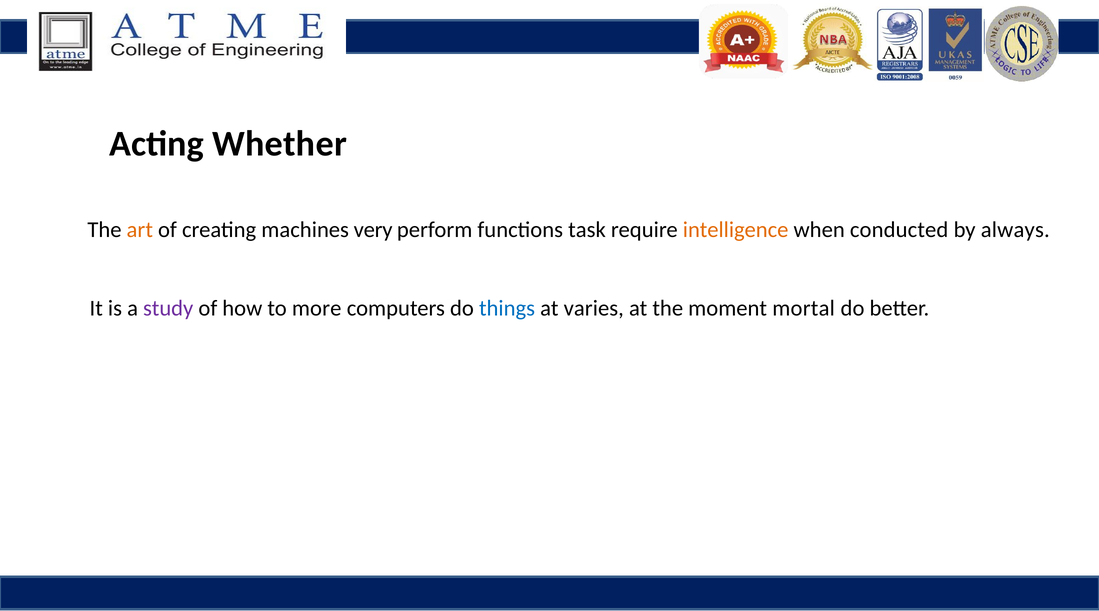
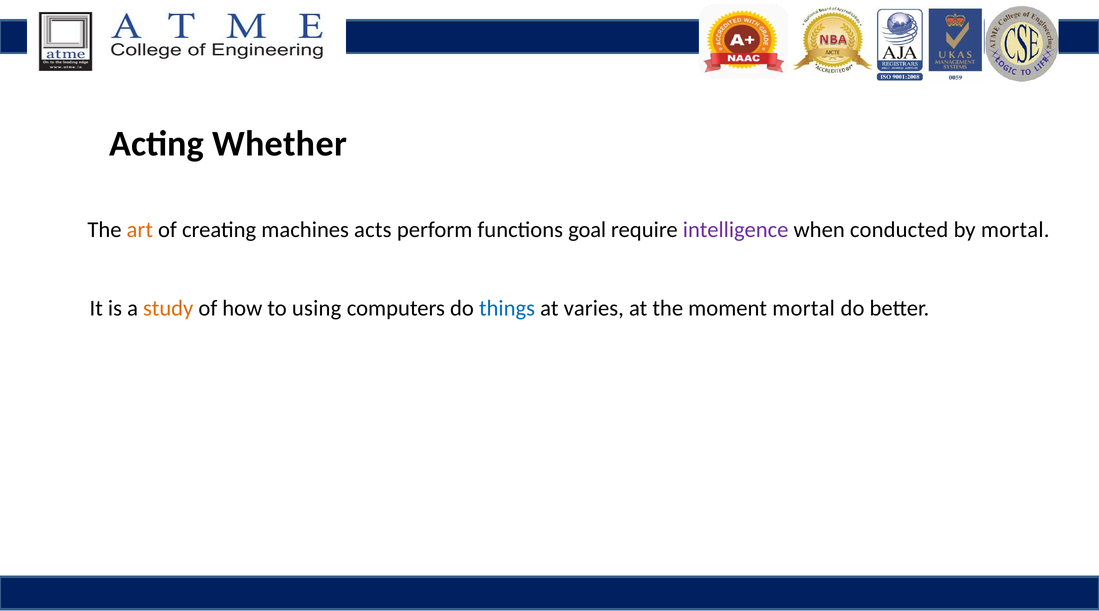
very: very -> acts (373, 229)
task: task -> goal (587, 229)
intelligence colour: orange -> purple (736, 229)
by always: always -> mortal (1015, 229)
study colour: purple -> orange (168, 308)
more: more -> using (317, 308)
